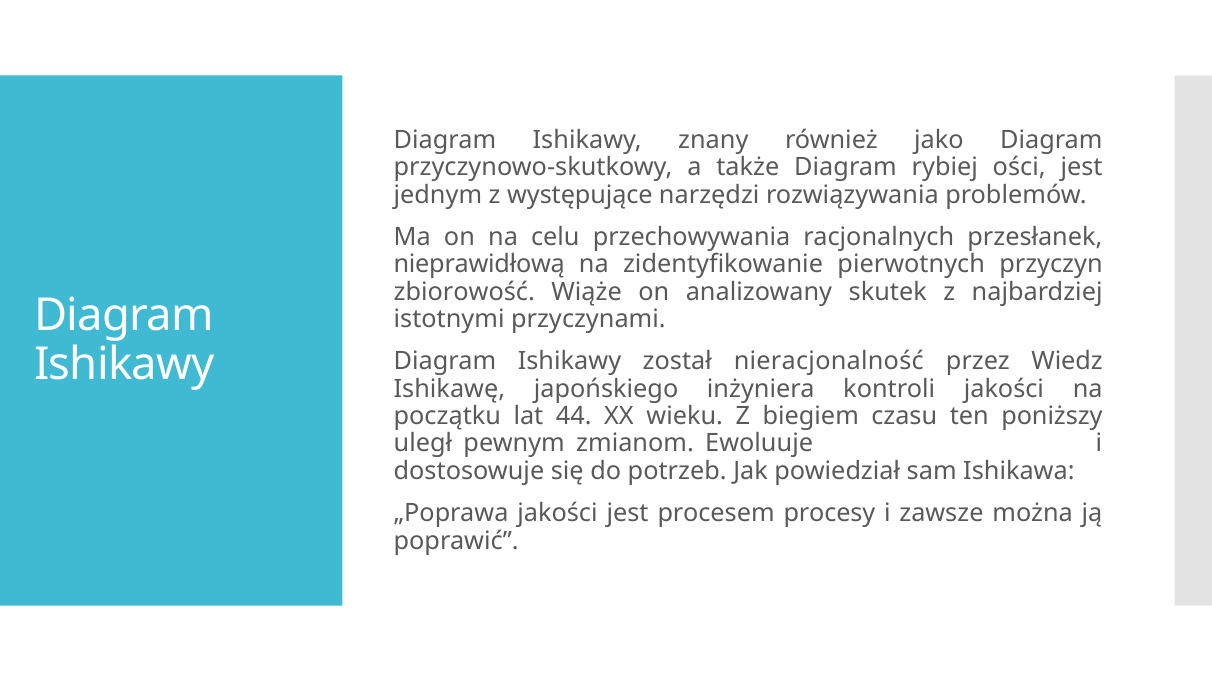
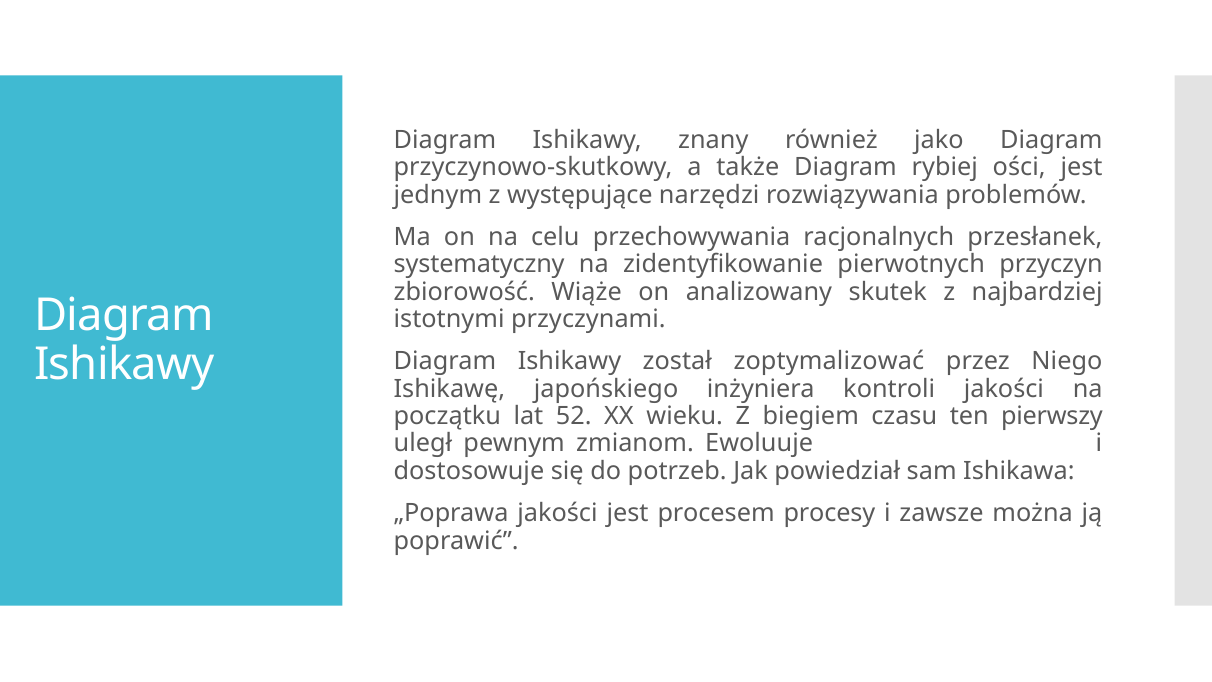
nieprawidłową: nieprawidłową -> systematyczny (479, 264)
nieracjonalność: nieracjonalność -> zoptymalizować (829, 361)
Wiedz: Wiedz -> Niego (1067, 361)
44: 44 -> 52 (574, 416)
poniższy: poniższy -> pierwszy (1052, 416)
